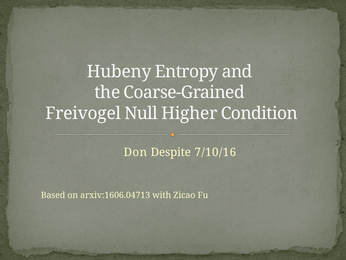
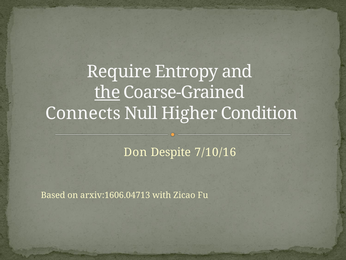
Hubeny: Hubeny -> Require (119, 72)
the underline: none -> present (107, 92)
Freivogel: Freivogel -> Connects (83, 113)
